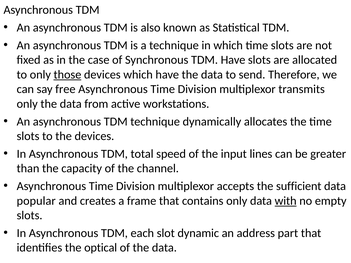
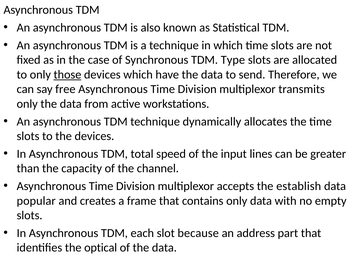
TDM Have: Have -> Type (233, 60)
sufficient: sufficient -> establish (299, 186)
with underline: present -> none (286, 201)
dynamic: dynamic -> because (198, 233)
